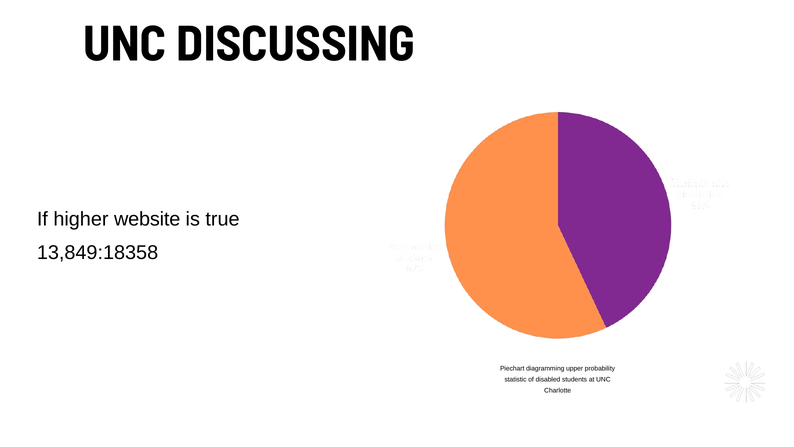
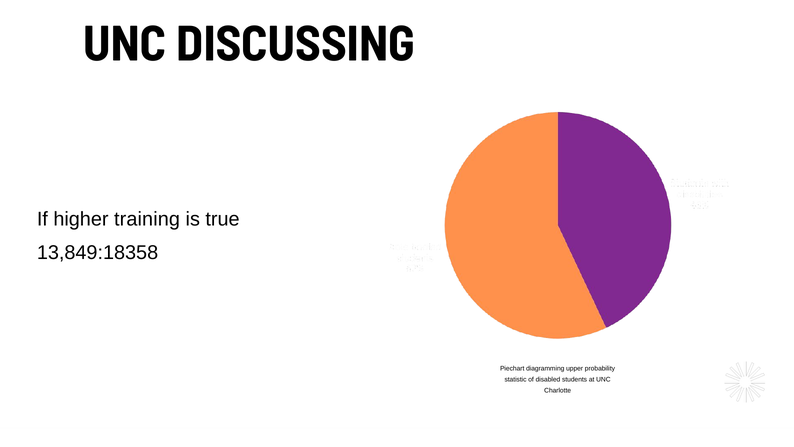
website: website -> training (147, 219)
